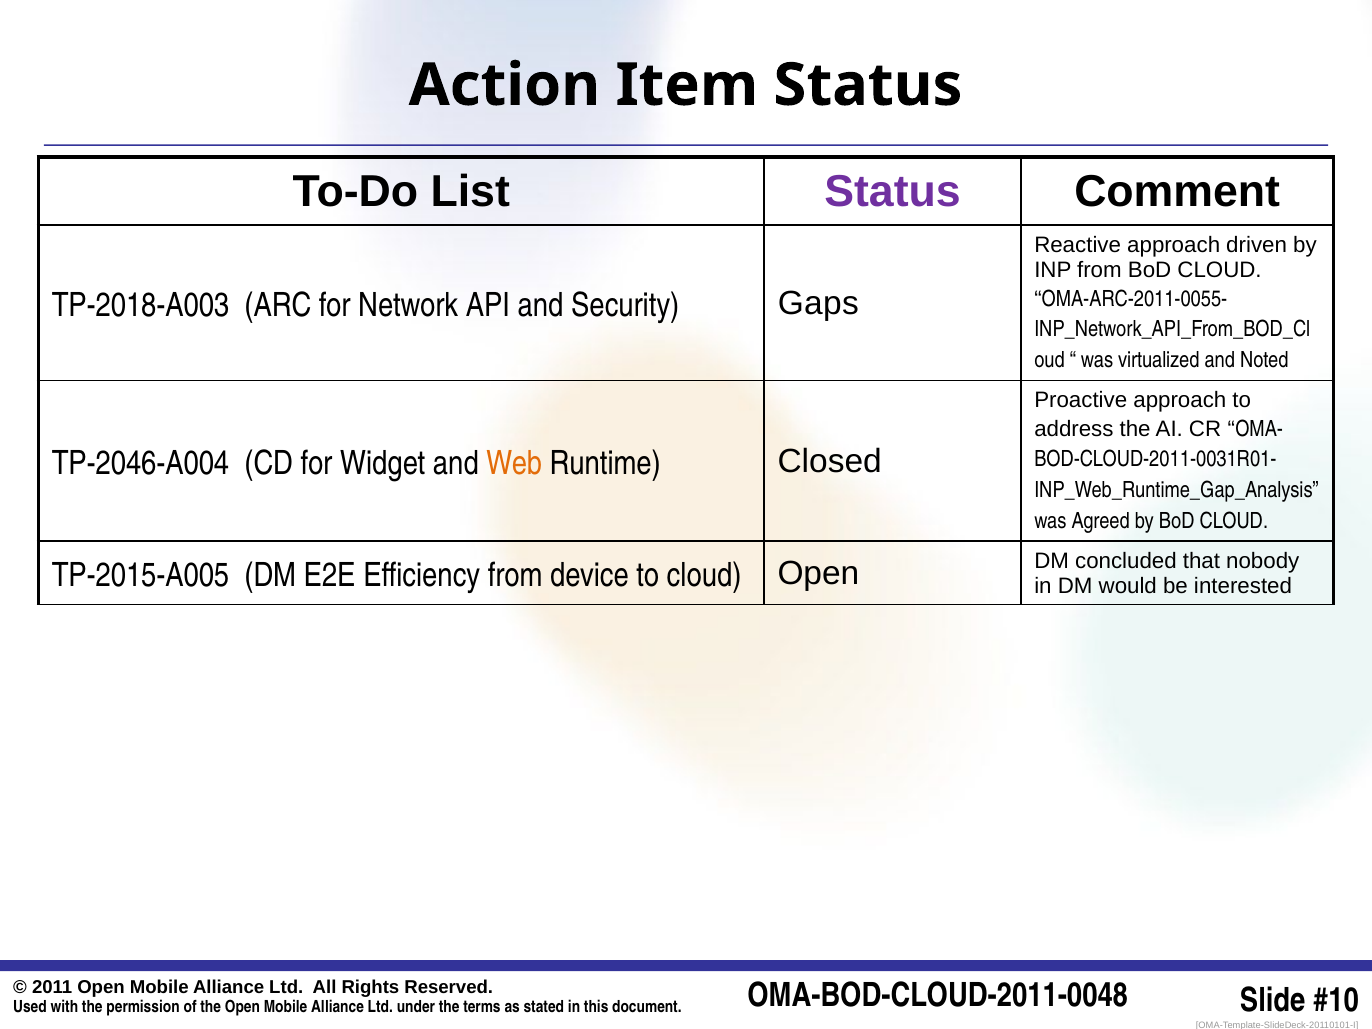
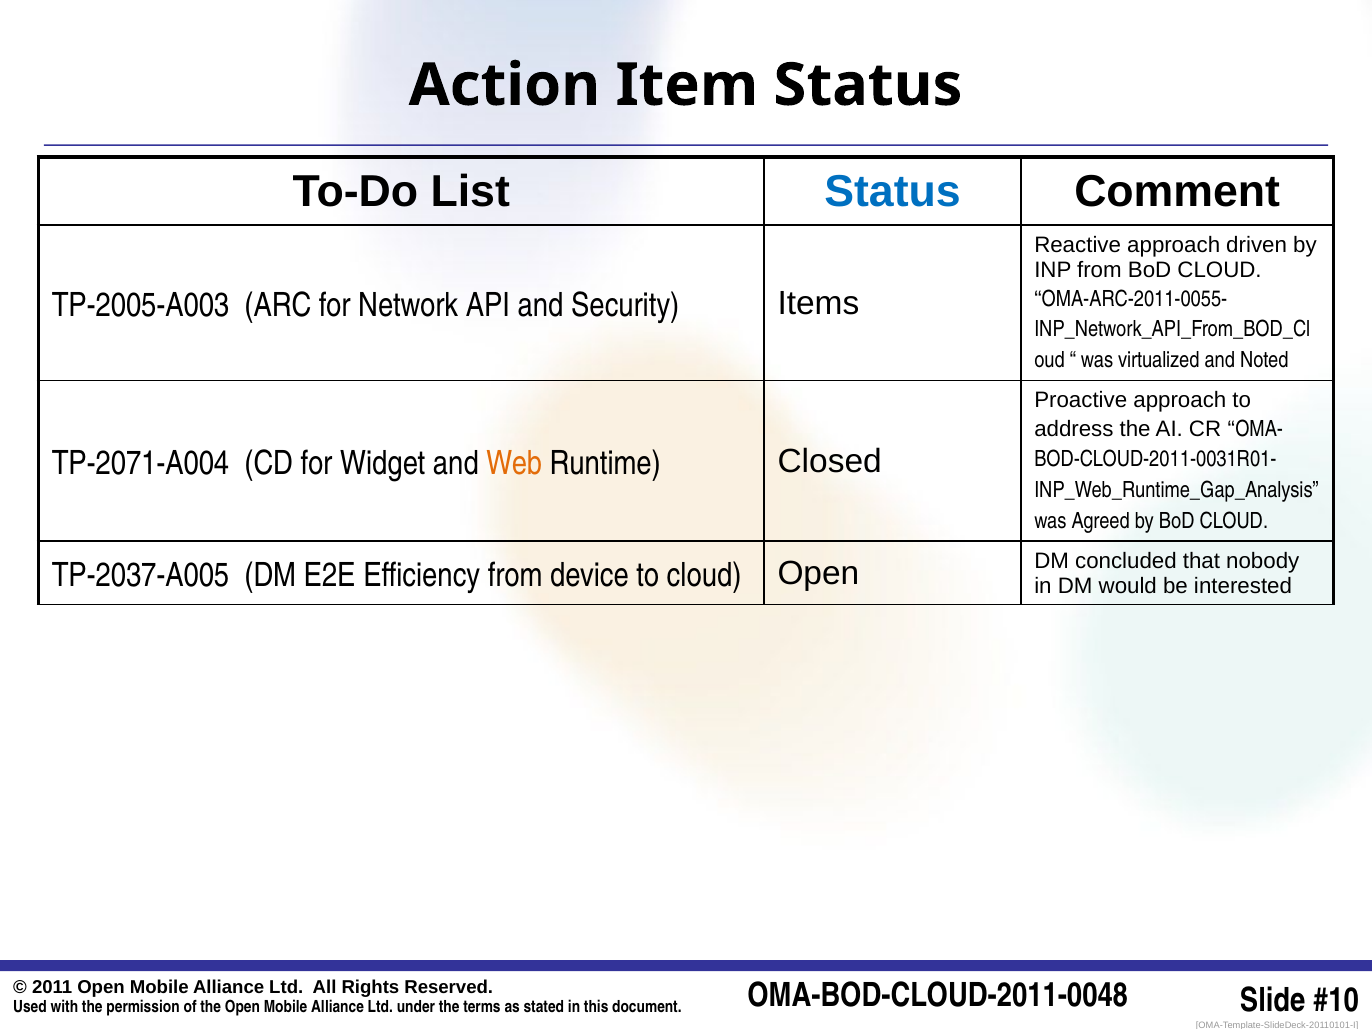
Status colour: purple -> blue (893, 192)
TP-2018-A003: TP-2018-A003 -> TP-2005-A003 (141, 305)
Gaps: Gaps -> Items (818, 303)
TP-2046-A004: TP-2046-A004 -> TP-2071-A004 (141, 463)
TP-2015-A005: TP-2015-A005 -> TP-2037-A005 (141, 575)
